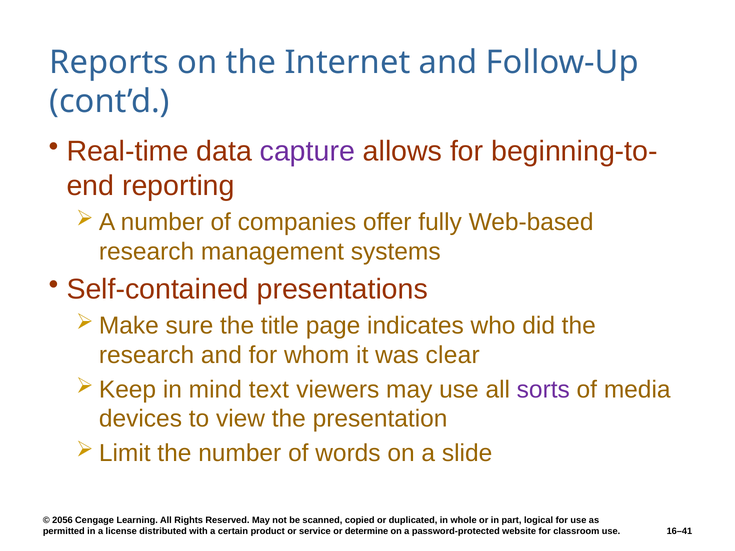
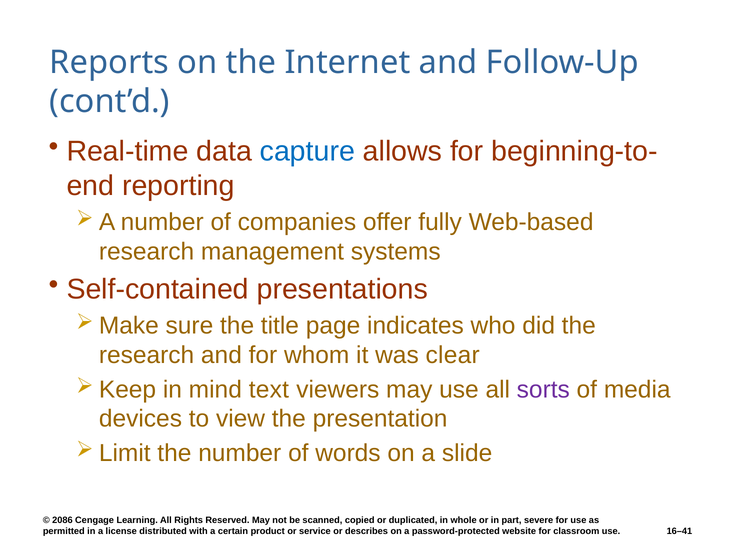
capture colour: purple -> blue (307, 151)
2056: 2056 -> 2086 (62, 521)
logical: logical -> severe (539, 521)
determine: determine -> describes (367, 532)
